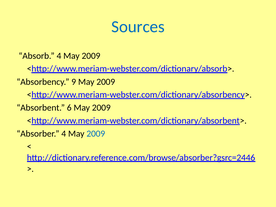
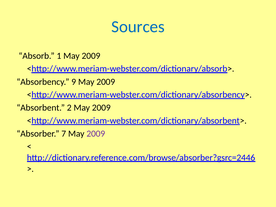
Absorb 4: 4 -> 1 (59, 56)
6: 6 -> 2 (69, 108)
Absorber 4: 4 -> 7 (64, 134)
2009 colour: blue -> purple (96, 134)
